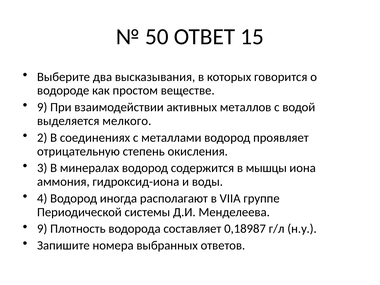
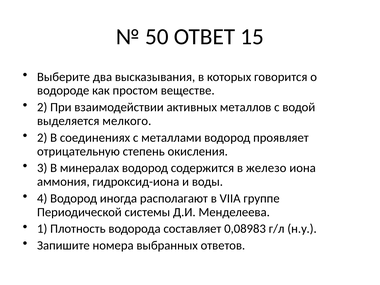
9: 9 -> 2 (42, 107)
мышцы: мышцы -> железо (266, 168)
9: 9 -> 1 (42, 229)
0,18987: 0,18987 -> 0,08983 (245, 229)
